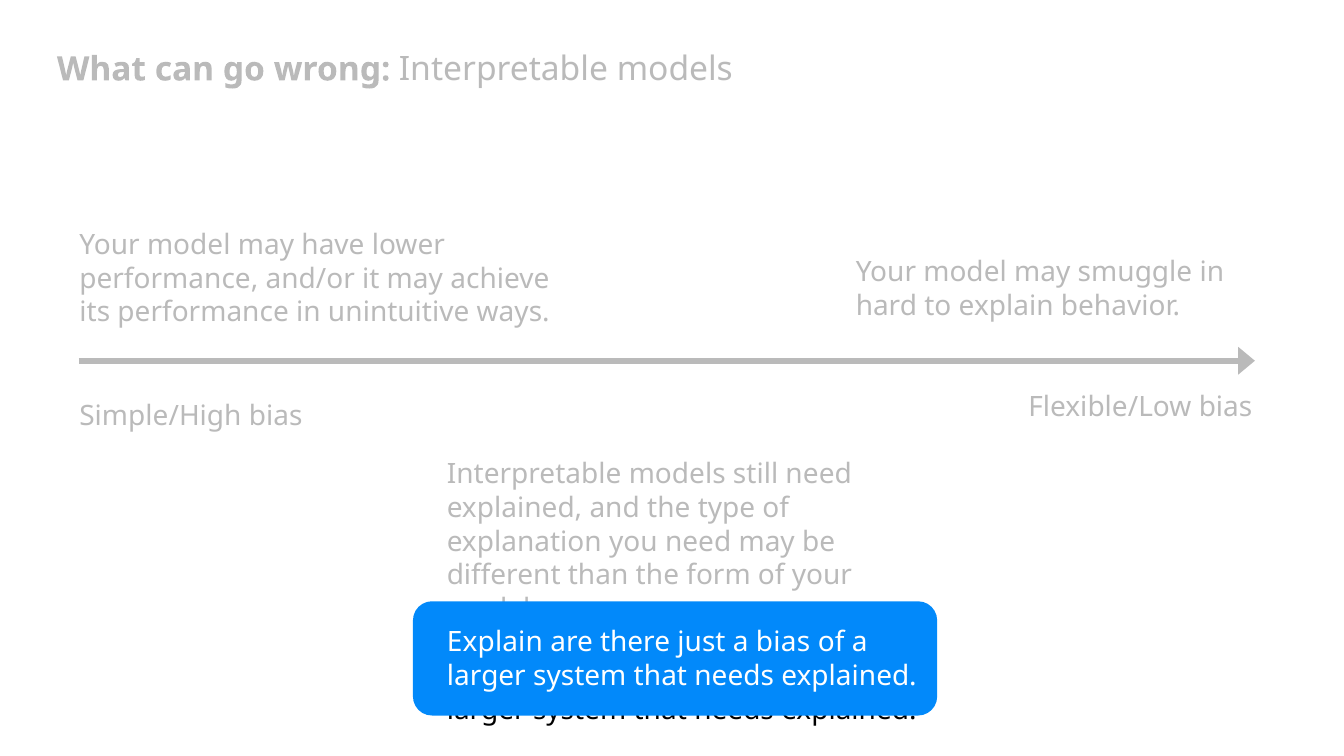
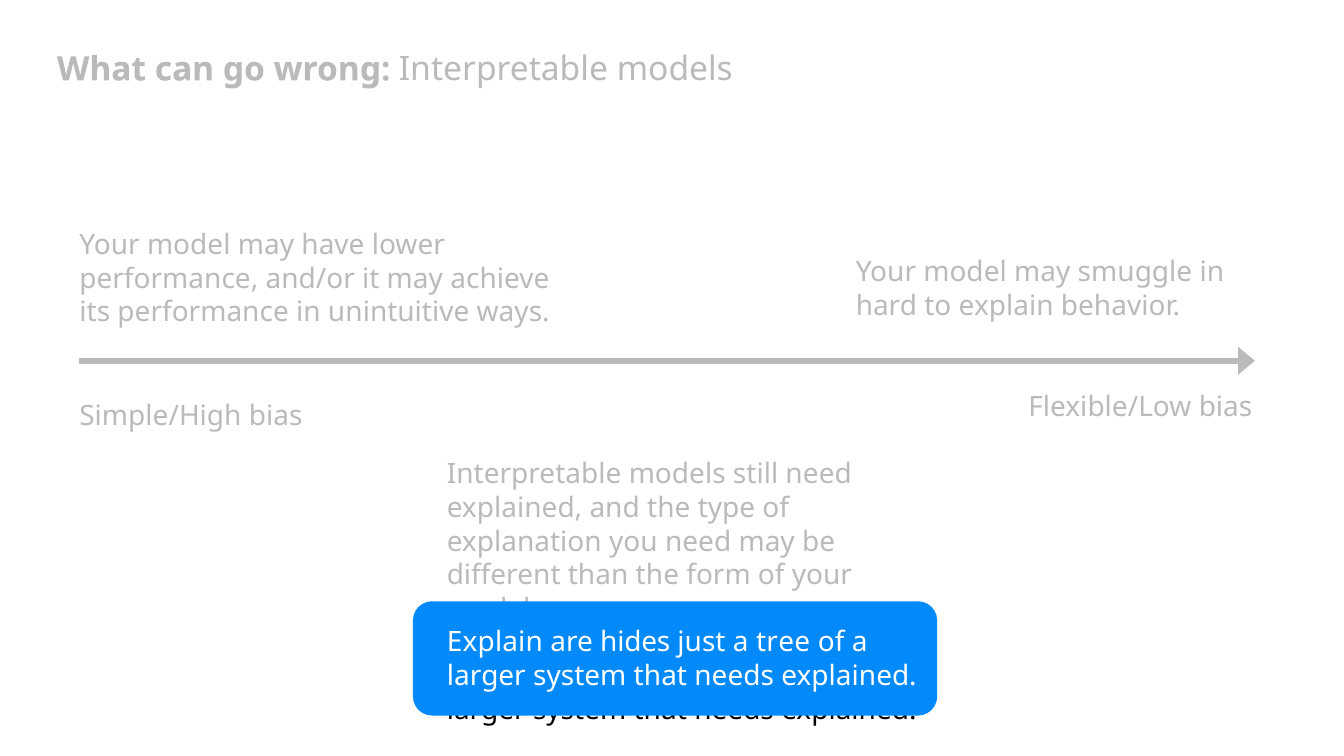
there: there -> hides (635, 642)
a bias: bias -> tree (783, 642)
